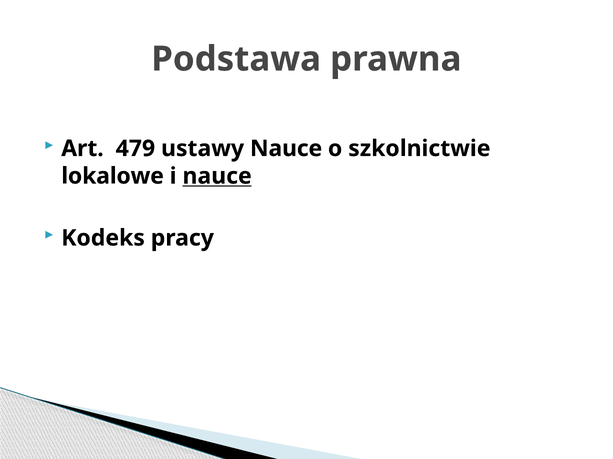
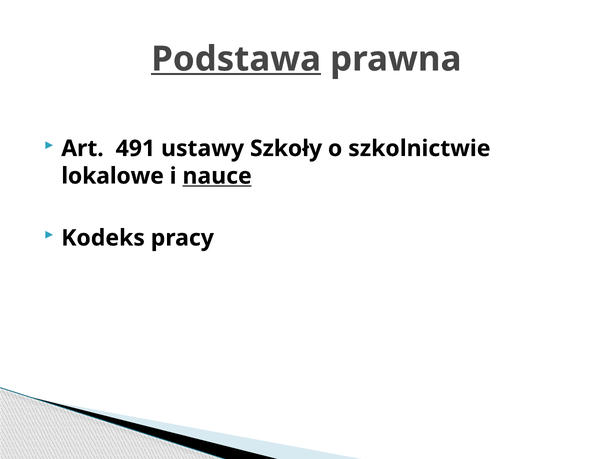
Podstawa underline: none -> present (236, 59)
479: 479 -> 491 (135, 149)
ustawy Nauce: Nauce -> Szkoły (286, 149)
